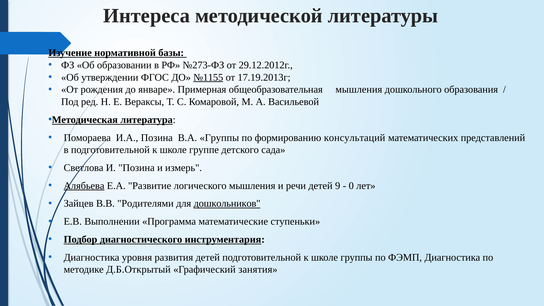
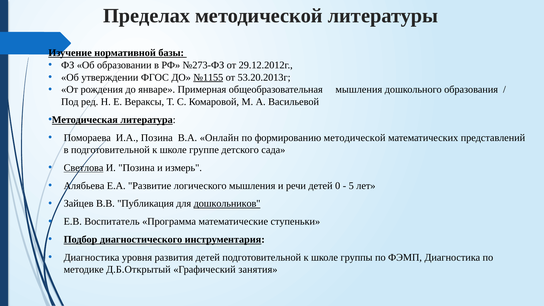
Интереса: Интереса -> Пределах (147, 16)
17.19.2013г: 17.19.2013г -> 53.20.2013г (264, 77)
В.А Группы: Группы -> Онлайн (219, 138)
формированию консультаций: консультаций -> методической (355, 138)
Светлова underline: none -> present (84, 168)
Алябьева underline: present -> none (84, 186)
9: 9 -> 0 (338, 186)
0: 0 -> 5 (351, 186)
Родителями: Родителями -> Публикация (146, 204)
Выполнении: Выполнении -> Воспитатель (112, 222)
